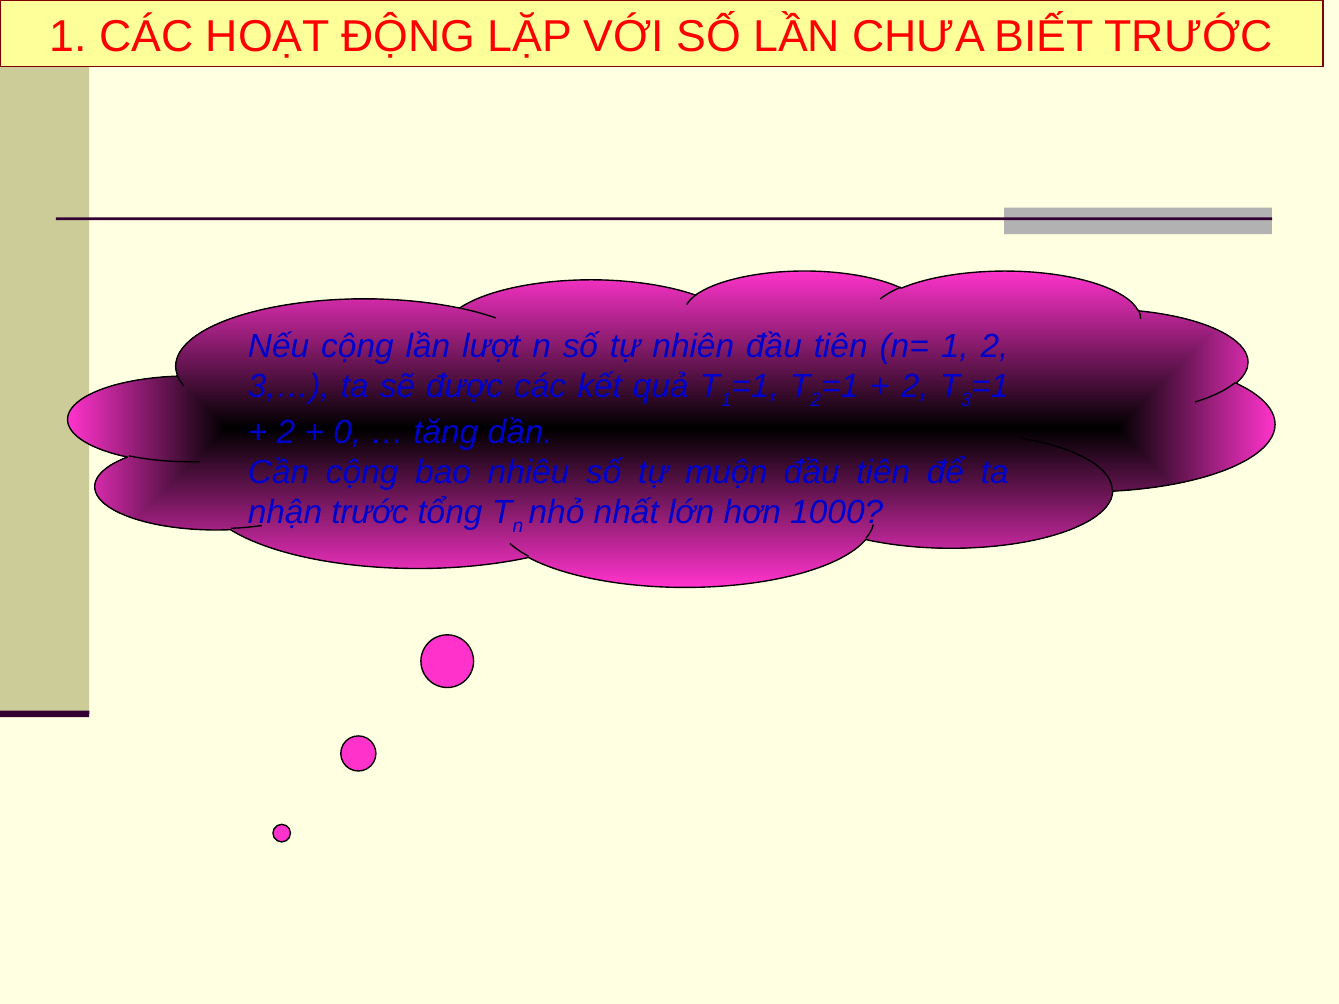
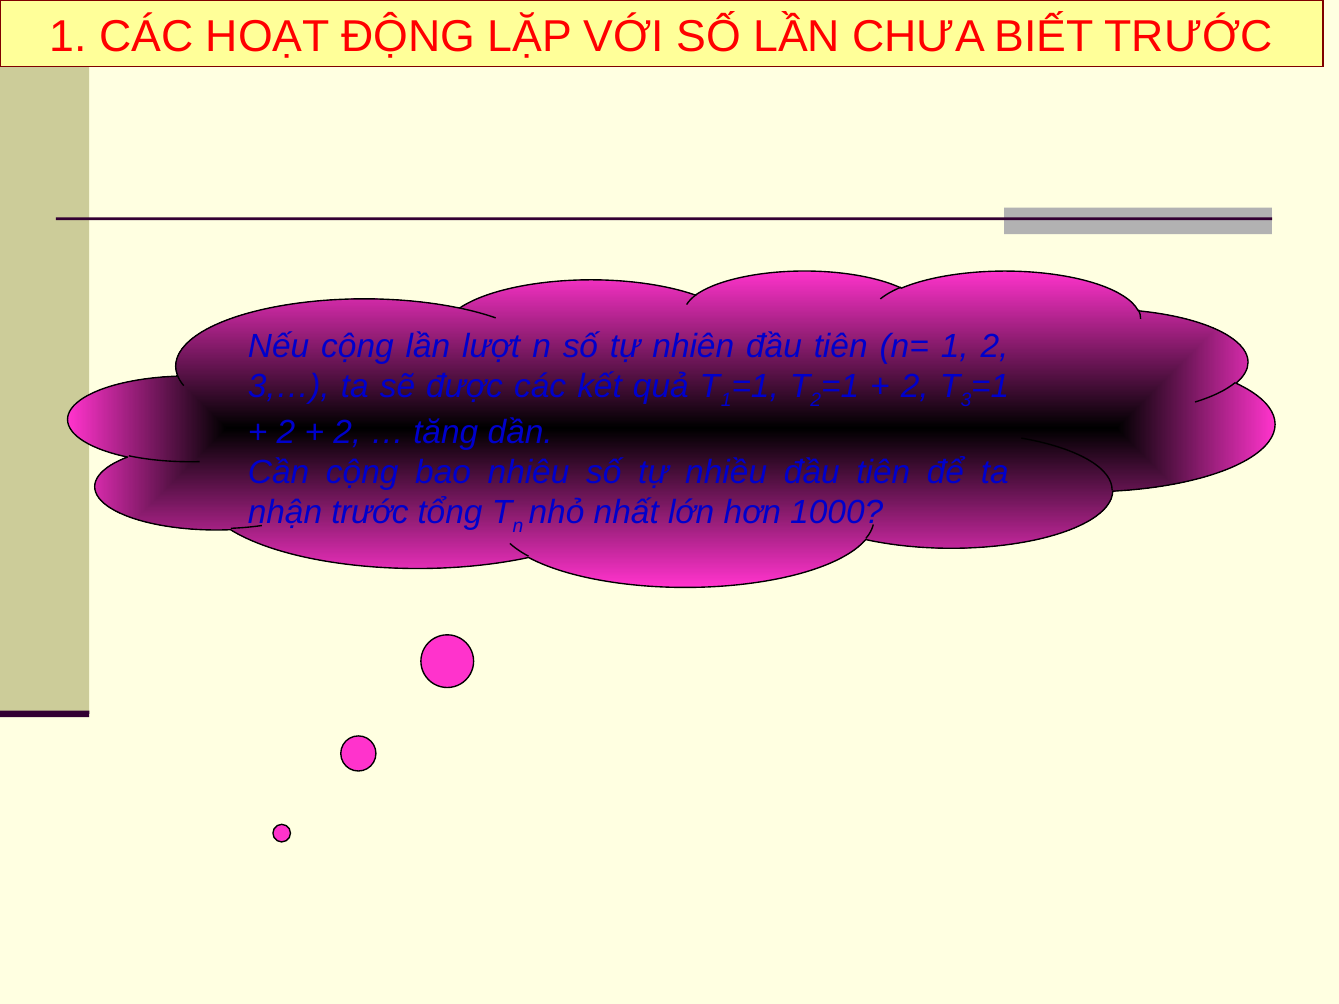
0: 0 -> 2 (347, 433)
muộn: muộn -> nhiều (726, 473)
